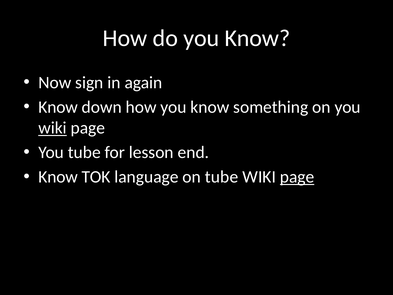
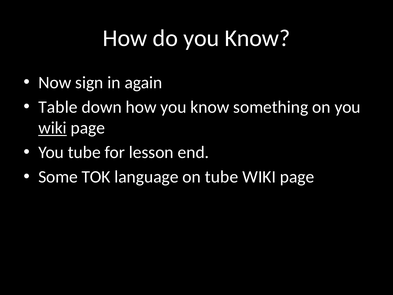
Know: Know -> Table (58, 107)
Know: Know -> Some (58, 177)
page underline: present -> none (297, 177)
